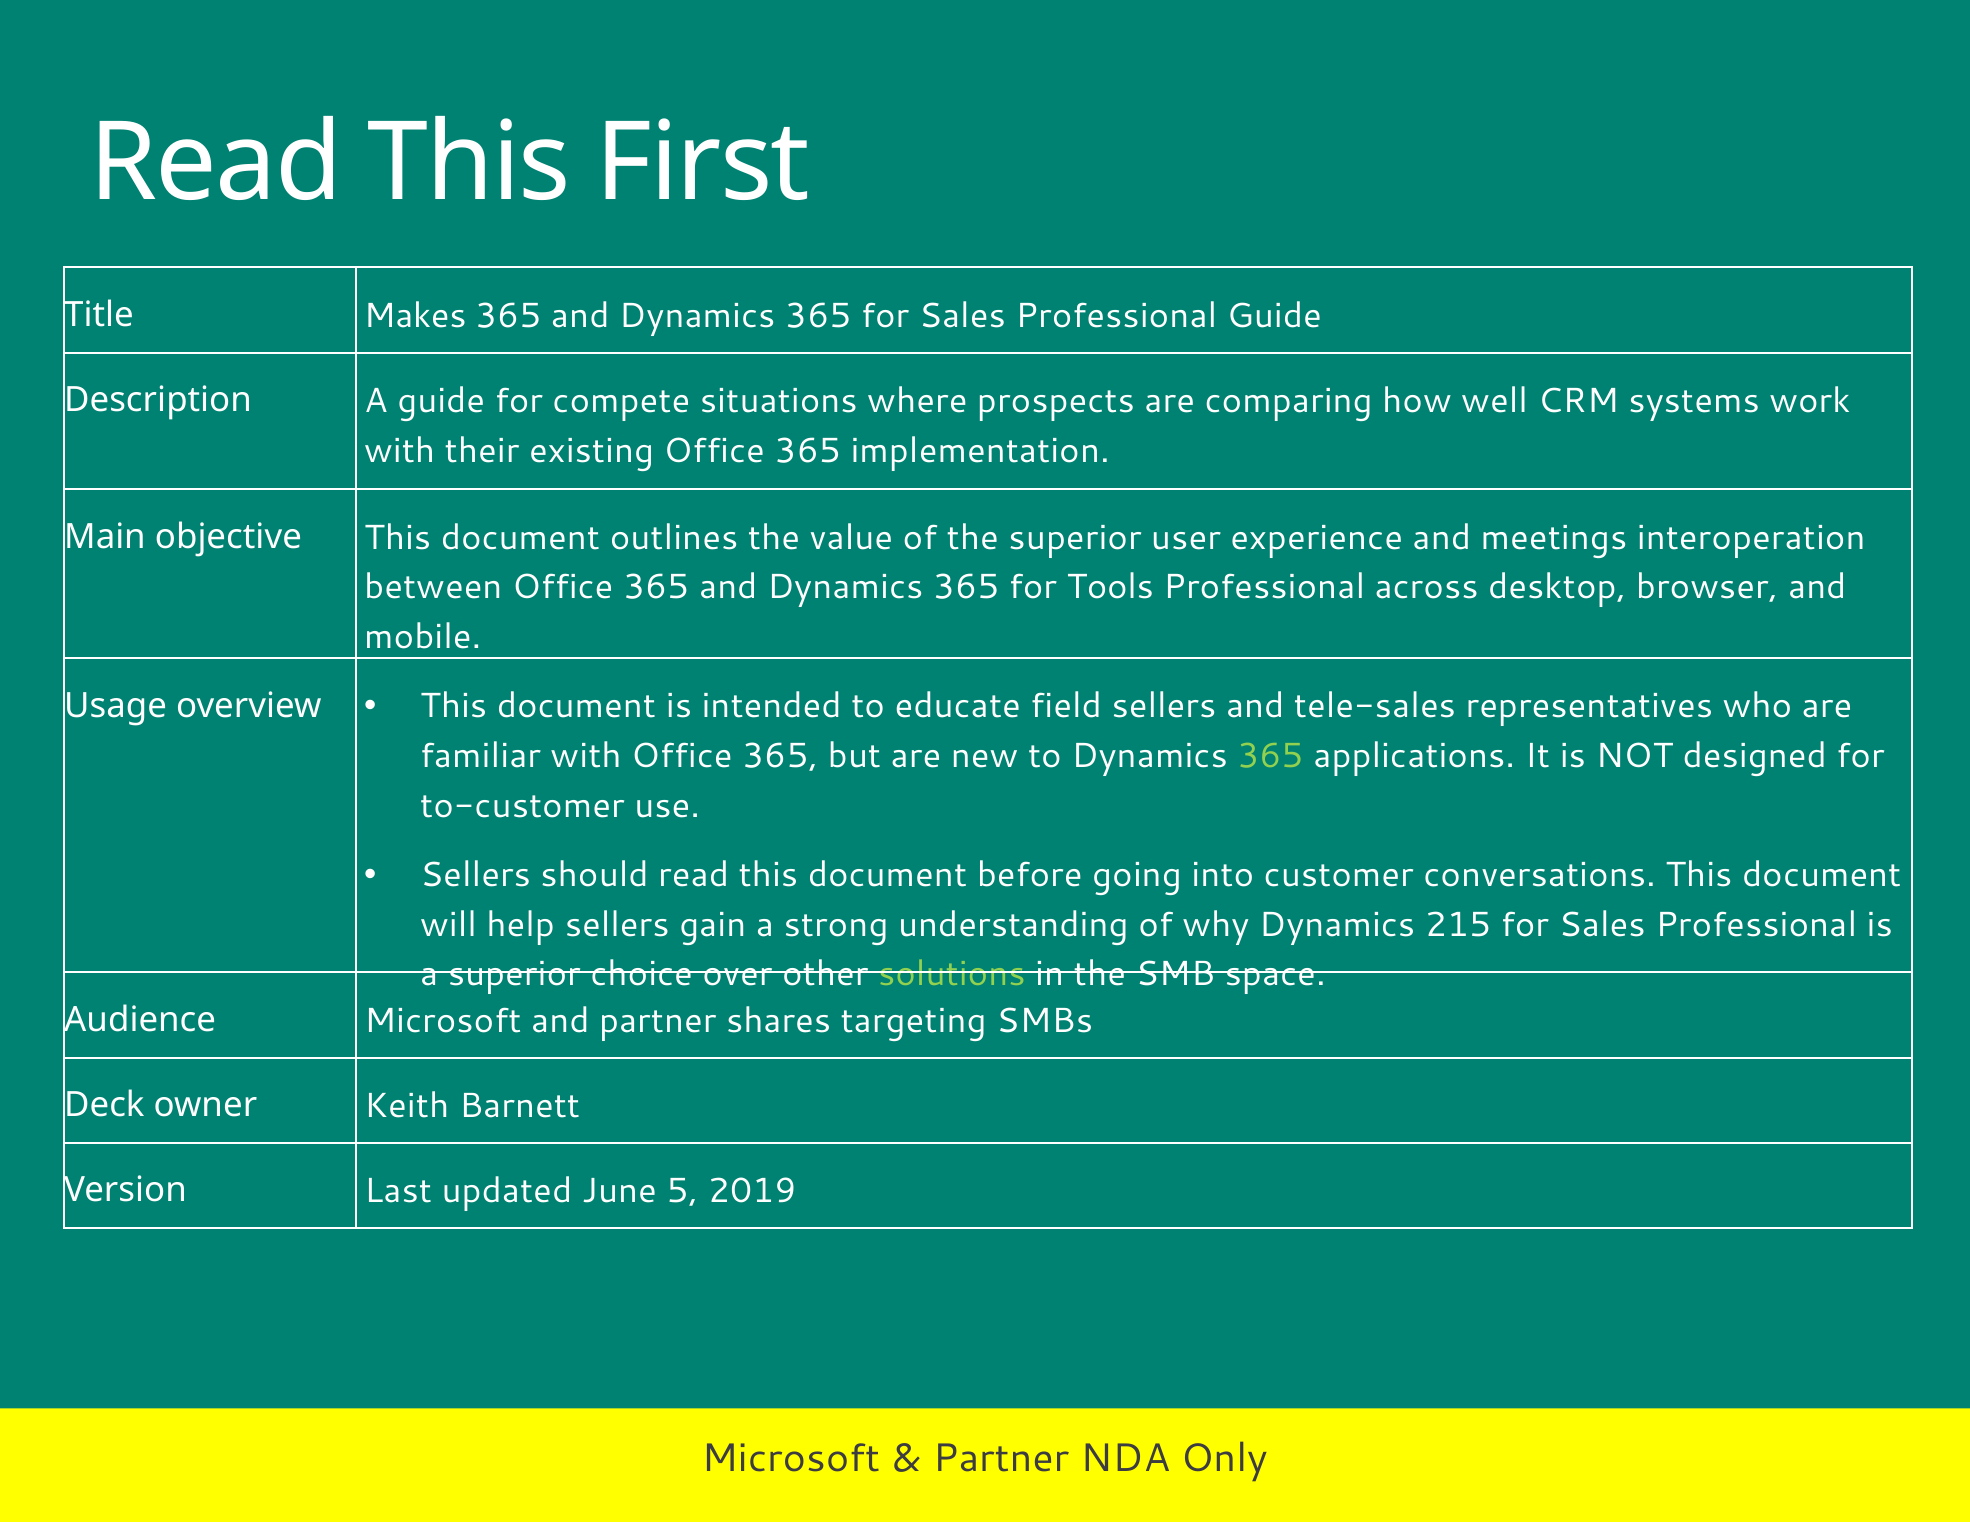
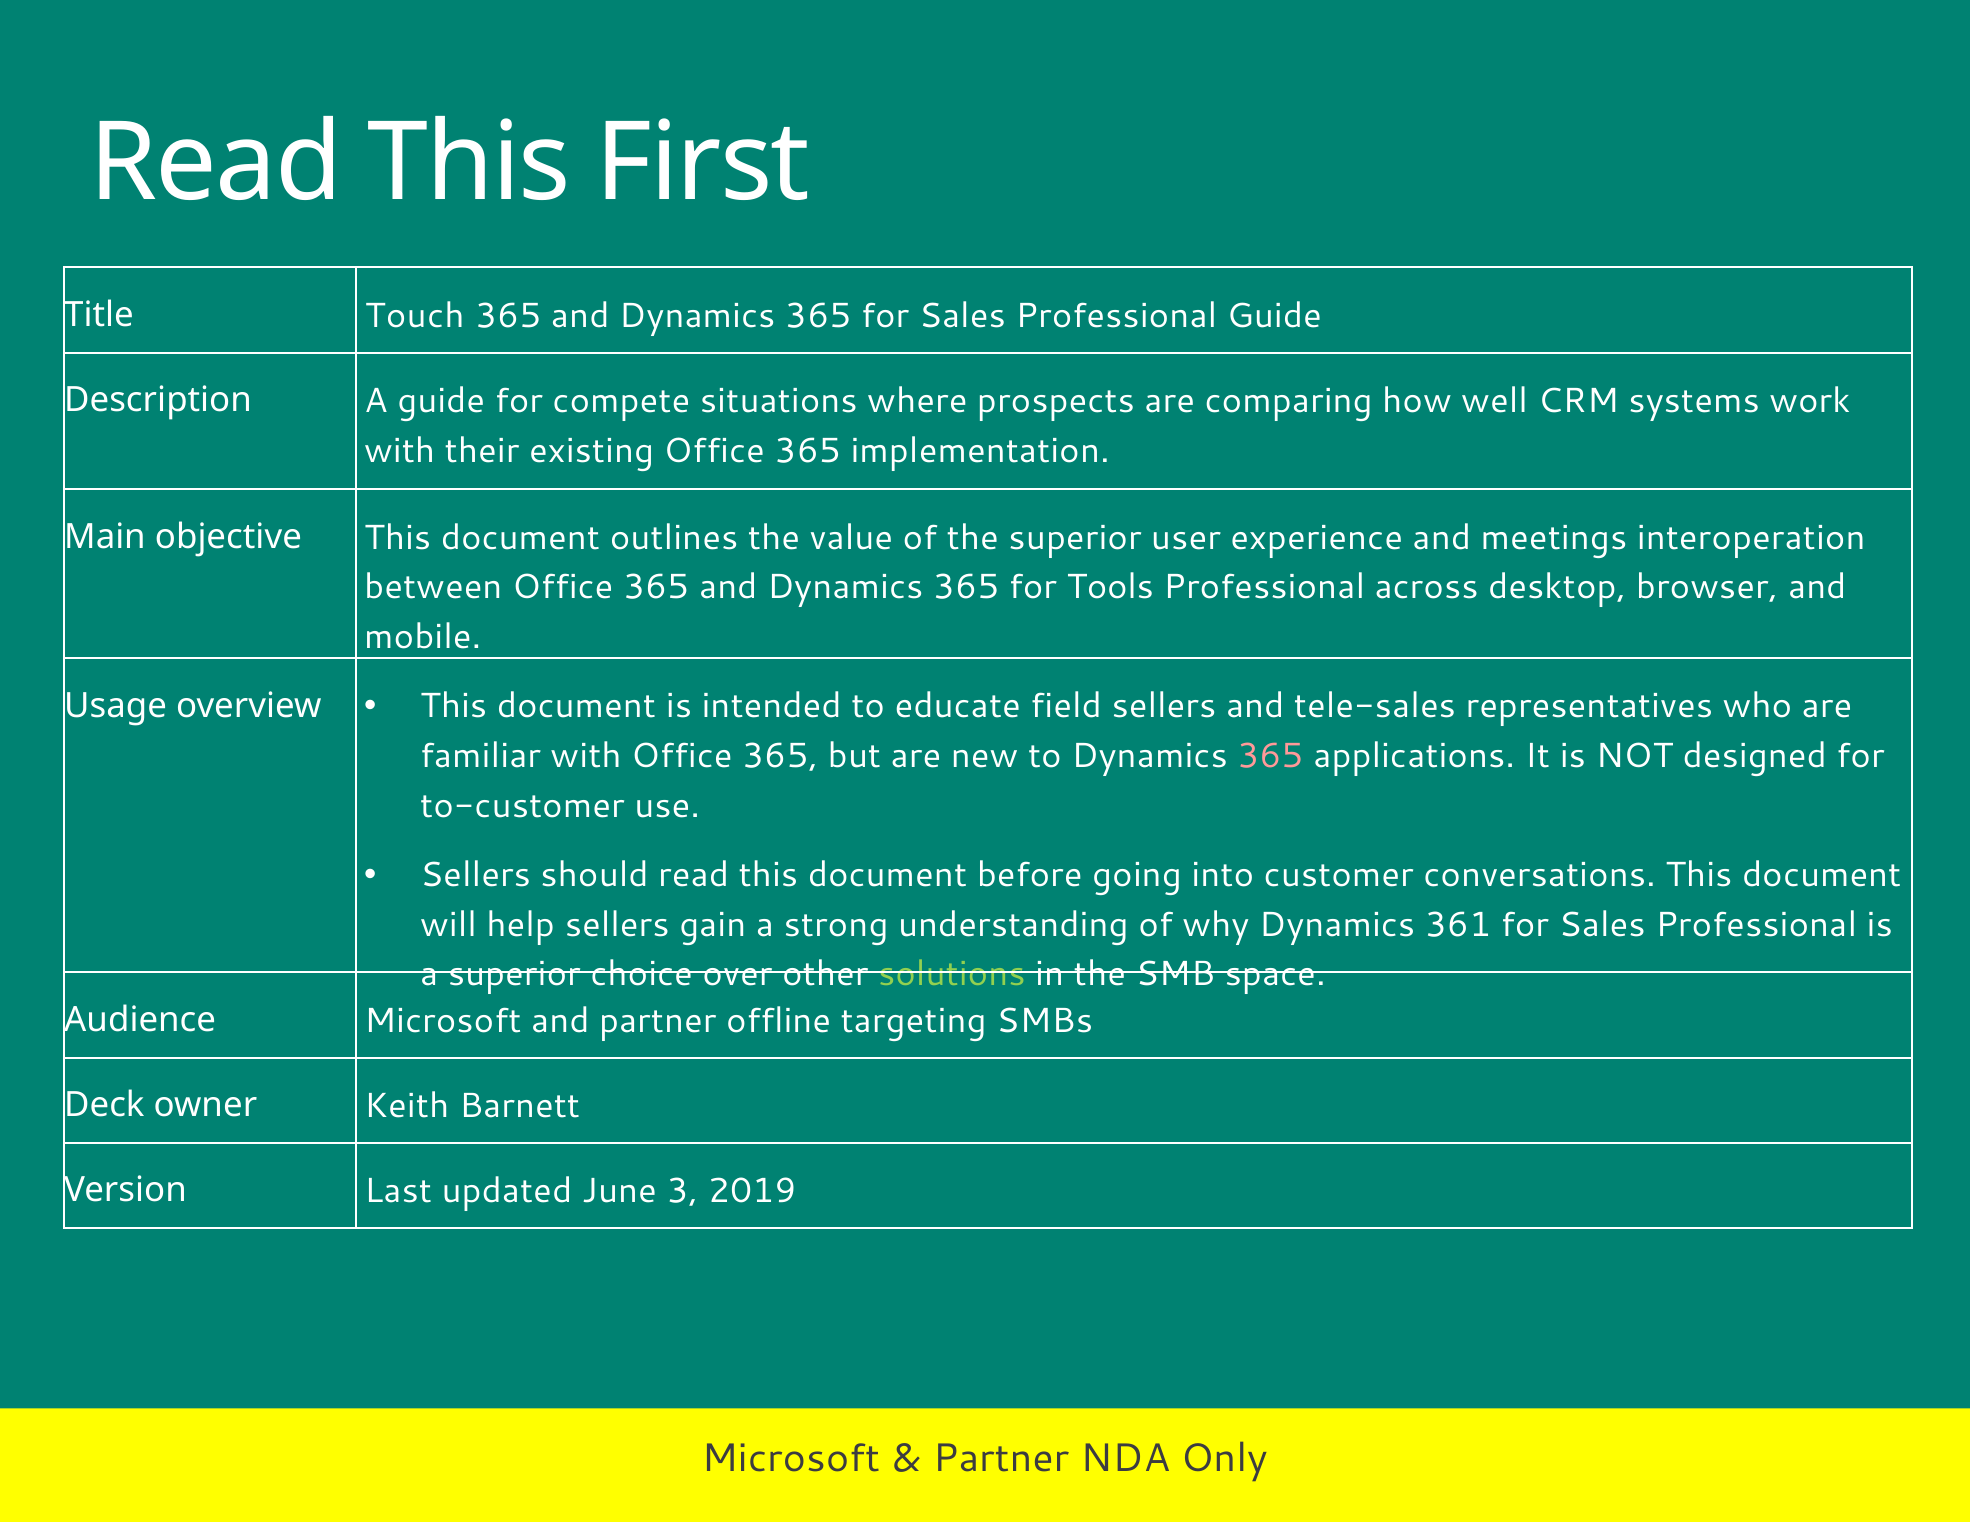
Makes: Makes -> Touch (415, 316)
365 colour: light green -> pink (1270, 756)
215: 215 -> 361 (1458, 925)
shares: shares -> offline (779, 1021)
5: 5 -> 3 (682, 1192)
